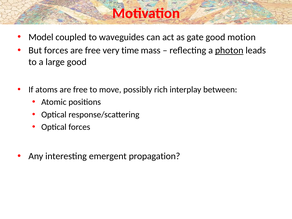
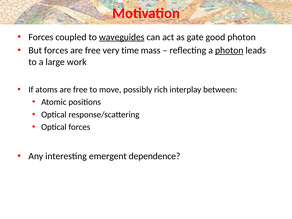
Model: Model -> Forces (41, 37)
waveguides underline: none -> present (122, 37)
good motion: motion -> photon (242, 37)
large good: good -> work (77, 62)
propagation: propagation -> dependence (155, 156)
